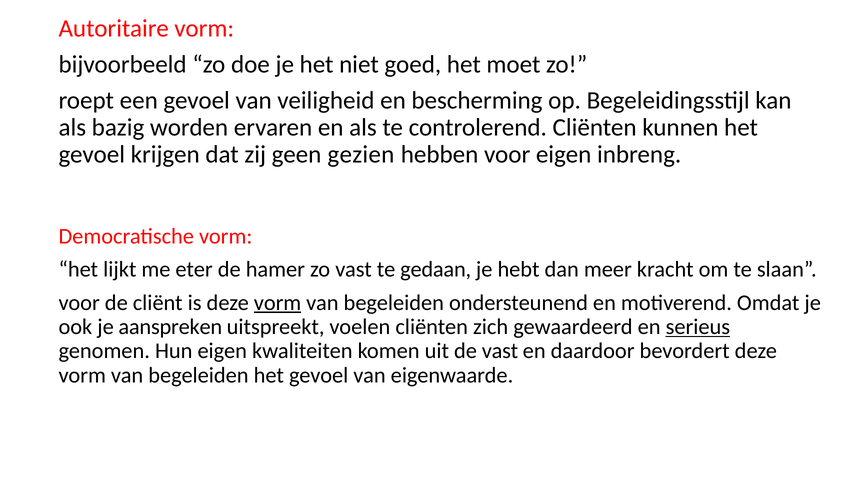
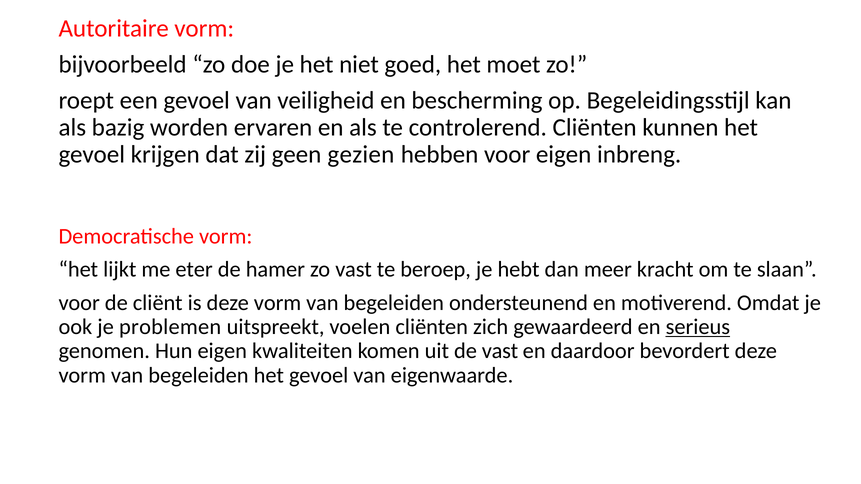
gedaan: gedaan -> beroep (436, 270)
vorm underline: present -> none (278, 303)
aanspreken: aanspreken -> problemen (170, 327)
